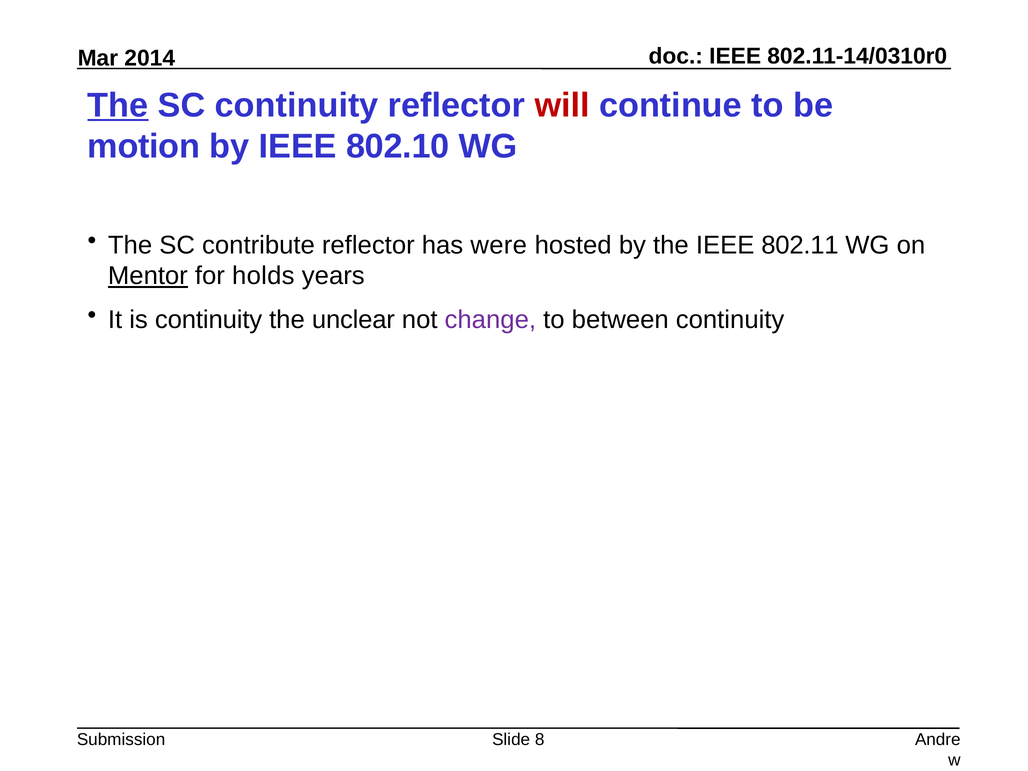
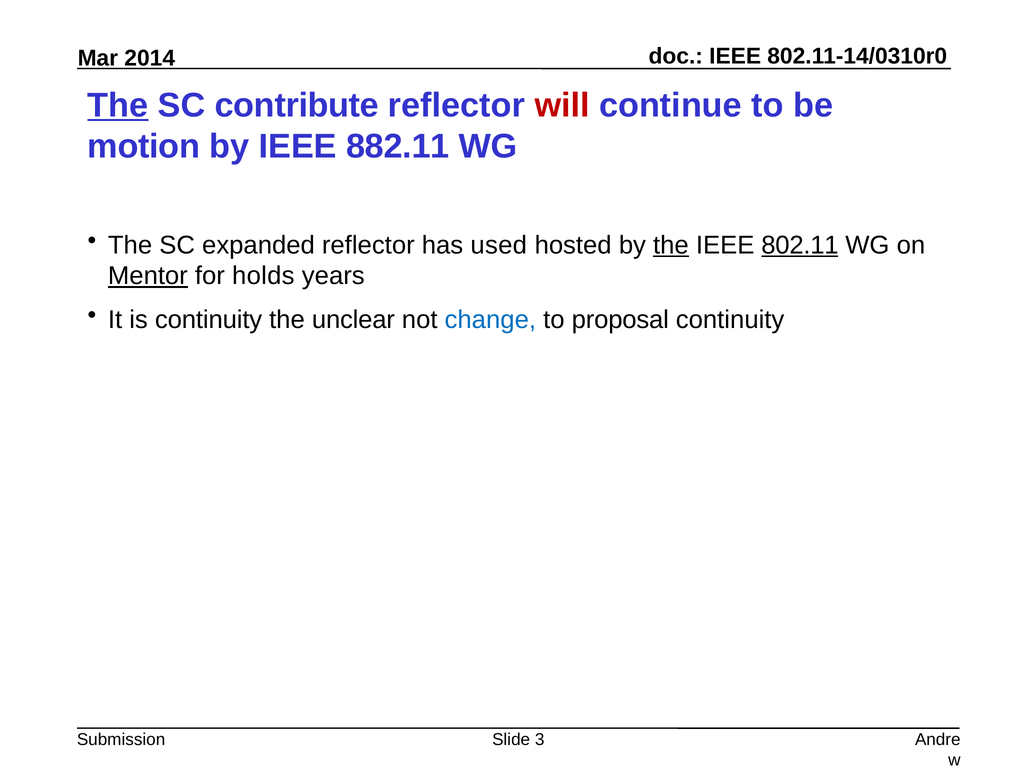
SC continuity: continuity -> contribute (297, 105)
802.10: 802.10 -> 882.11 (398, 146)
contribute: contribute -> expanded (259, 245)
were: were -> used (499, 245)
the underline: none -> present (671, 245)
802.11 underline: none -> present (800, 245)
change colour: purple -> blue (490, 320)
between: between -> proposal (620, 320)
8: 8 -> 3 (540, 739)
